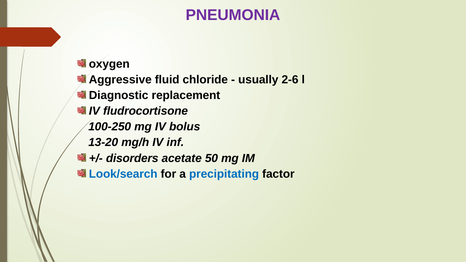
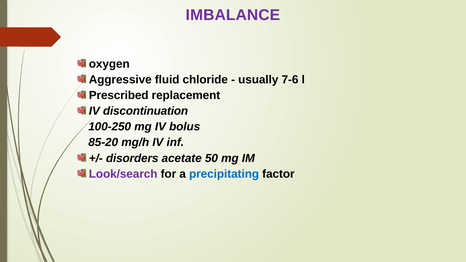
PNEUMONIA: PNEUMONIA -> IMBALANCE (233, 15)
2-6: 2-6 -> 7-6 (290, 80)
Diagnostic: Diagnostic -> Prescribed (119, 95)
fludrocortisone: fludrocortisone -> discontinuation (146, 111)
13-20: 13-20 -> 85-20 (103, 143)
Look/search colour: blue -> purple (123, 174)
